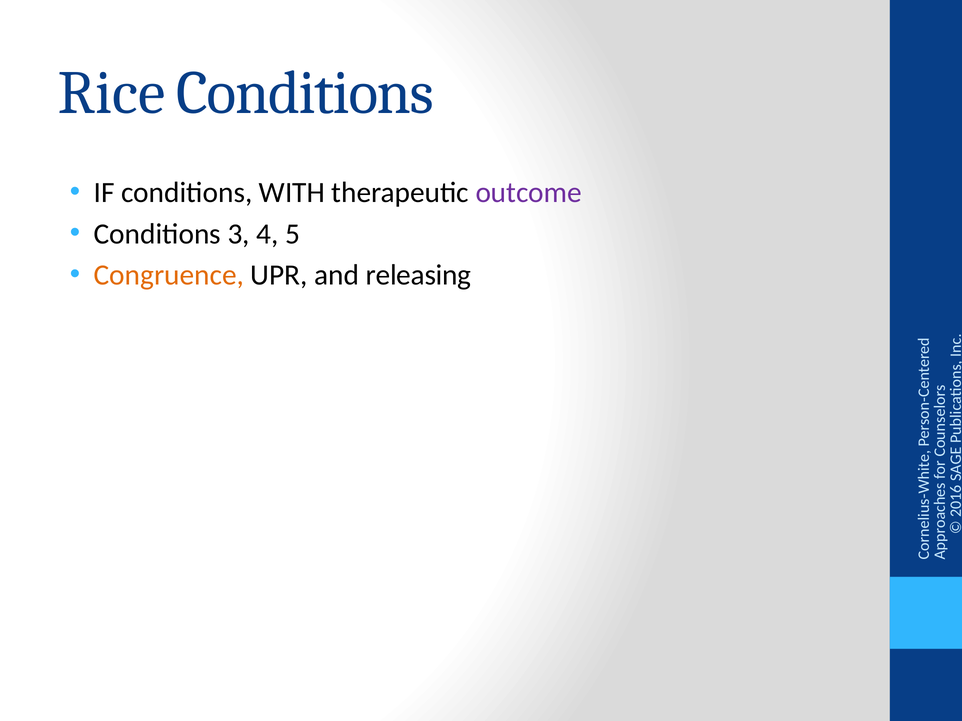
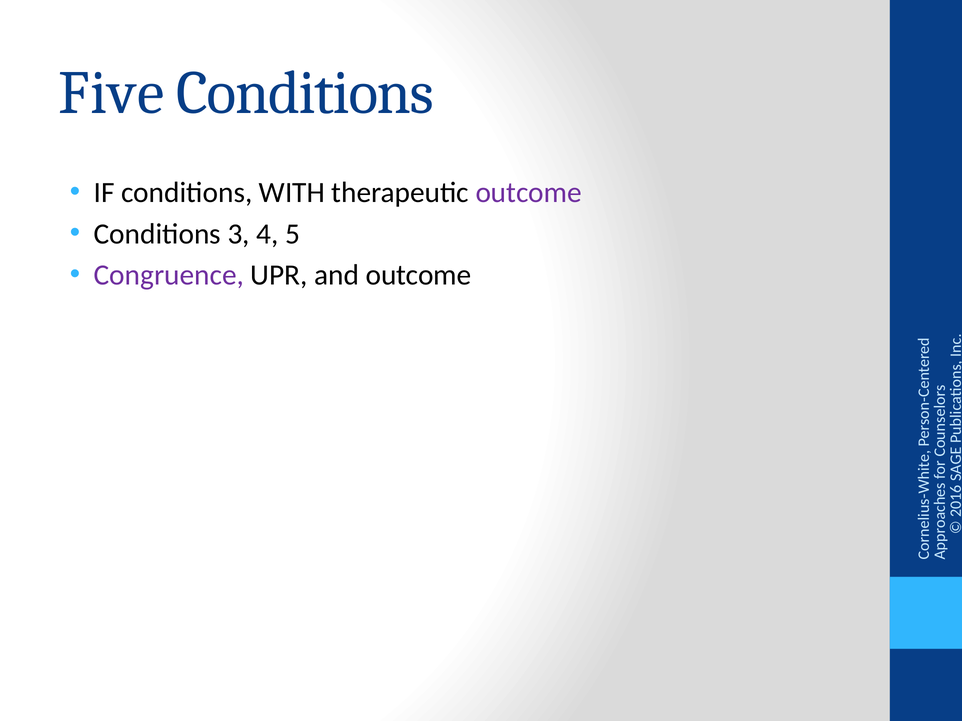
Rice: Rice -> Five (111, 93)
Congruence colour: orange -> purple (169, 275)
and releasing: releasing -> outcome (418, 275)
